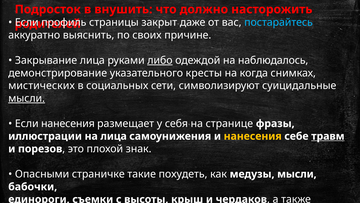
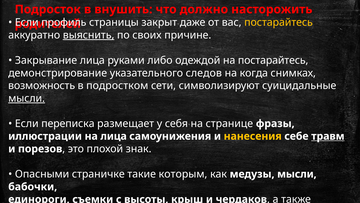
постарайтесь colour: light blue -> yellow (279, 22)
выяснить underline: none -> present (89, 35)
либо underline: present -> none (160, 60)
на наблюдалось: наблюдалось -> постарайтесь (273, 60)
кресты: кресты -> следов (204, 73)
мистических: мистических -> возможность (42, 85)
социальных: социальных -> подростком (117, 85)
Если нанесения: нанесения -> переписка (68, 123)
похудеть: похудеть -> которым (183, 174)
